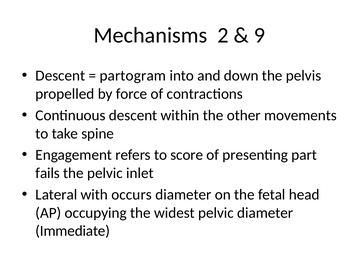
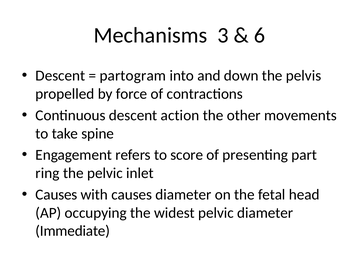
2: 2 -> 3 (223, 35)
9: 9 -> 6 (259, 35)
within: within -> action (180, 115)
fails: fails -> ring (48, 173)
Lateral: Lateral -> Causes (56, 195)
with occurs: occurs -> causes (132, 195)
